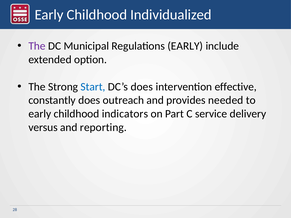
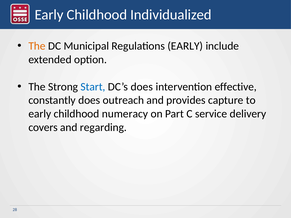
The colour: purple -> orange (37, 46)
needed: needed -> capture (226, 100)
indicators: indicators -> numeracy (125, 114)
versus: versus -> covers (43, 128)
reporting: reporting -> regarding (103, 128)
